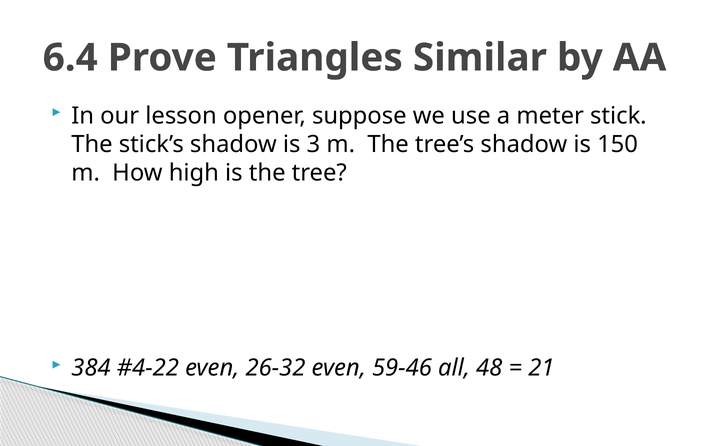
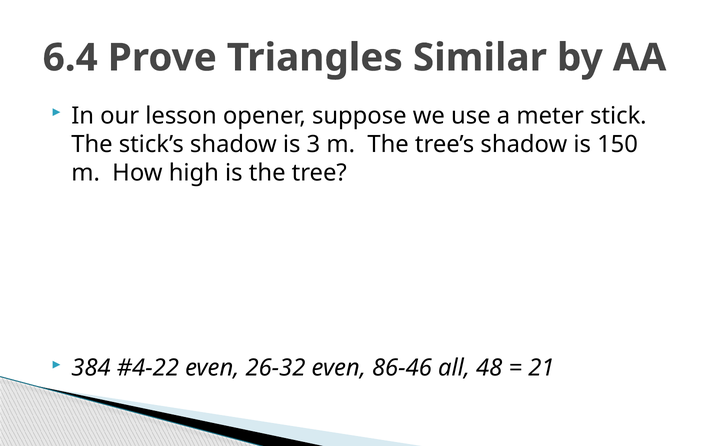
59-46: 59-46 -> 86-46 (402, 368)
